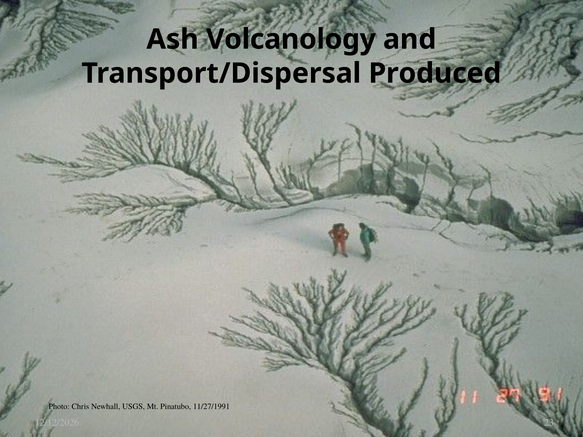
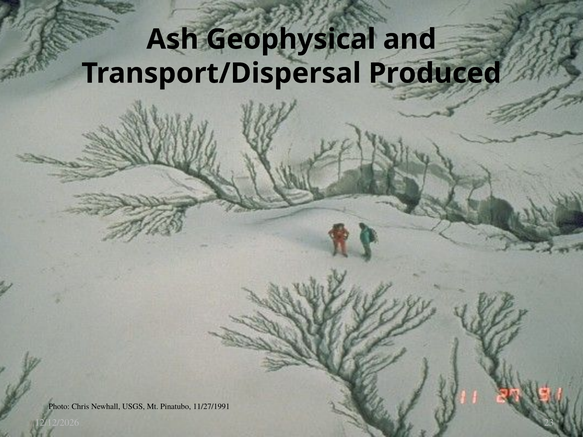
Volcanology: Volcanology -> Geophysical (291, 39)
